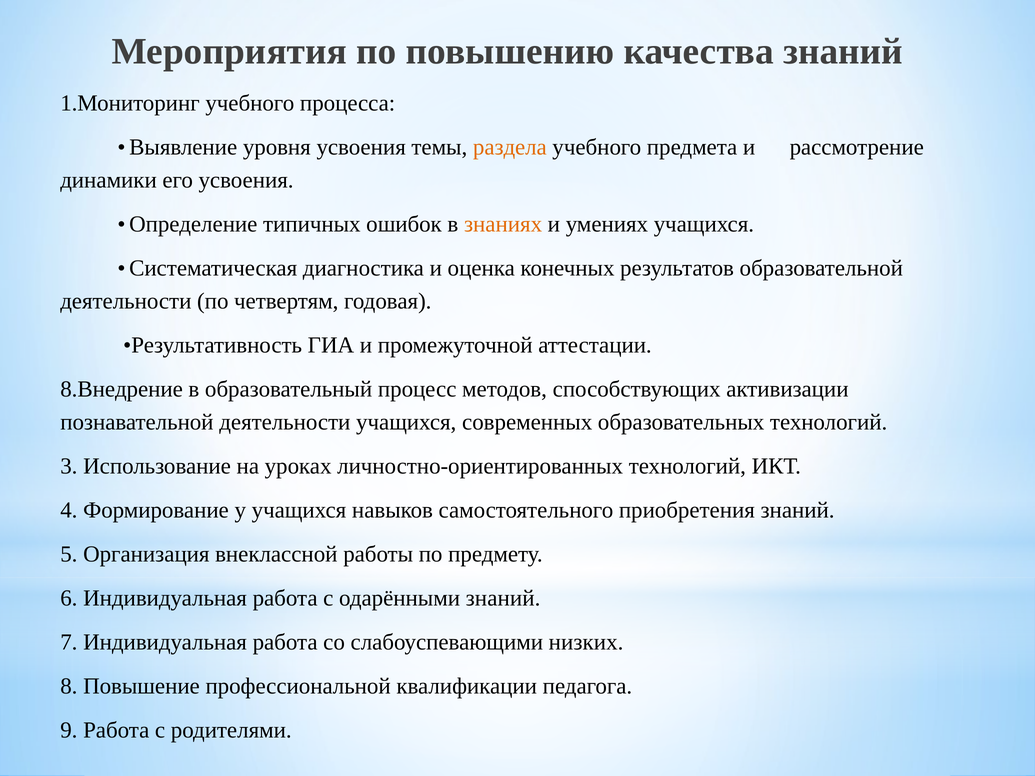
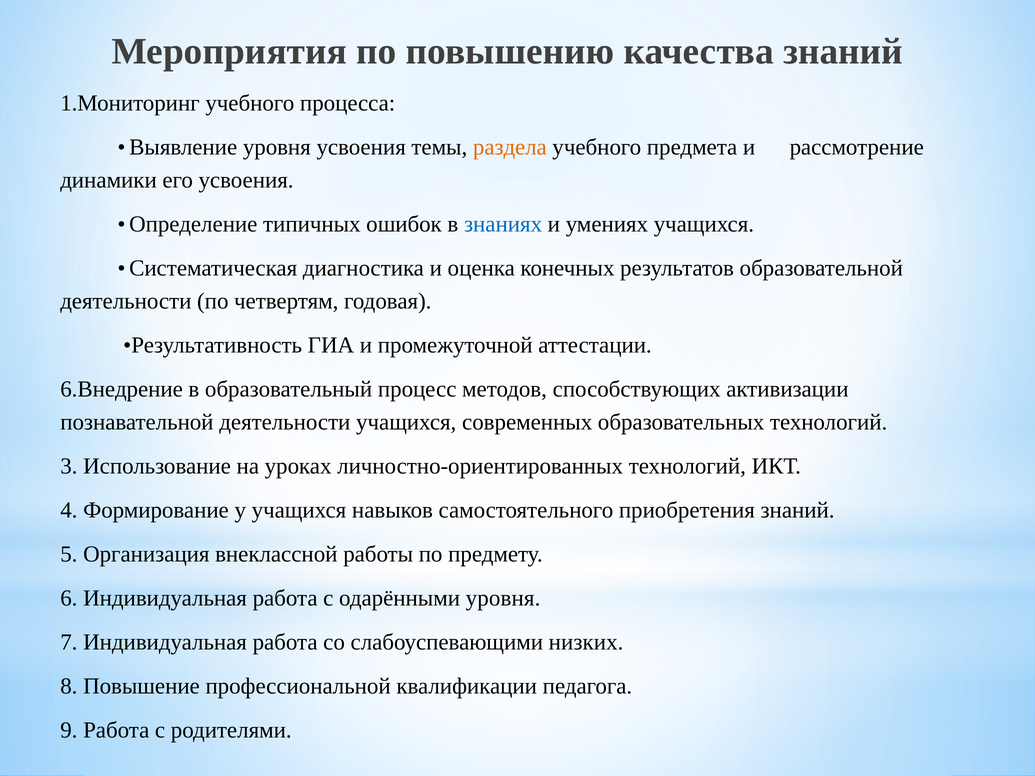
знаниях colour: orange -> blue (503, 224)
8.Внедрение: 8.Внедрение -> 6.Внедрение (122, 389)
одарёнными знаний: знаний -> уровня (503, 599)
